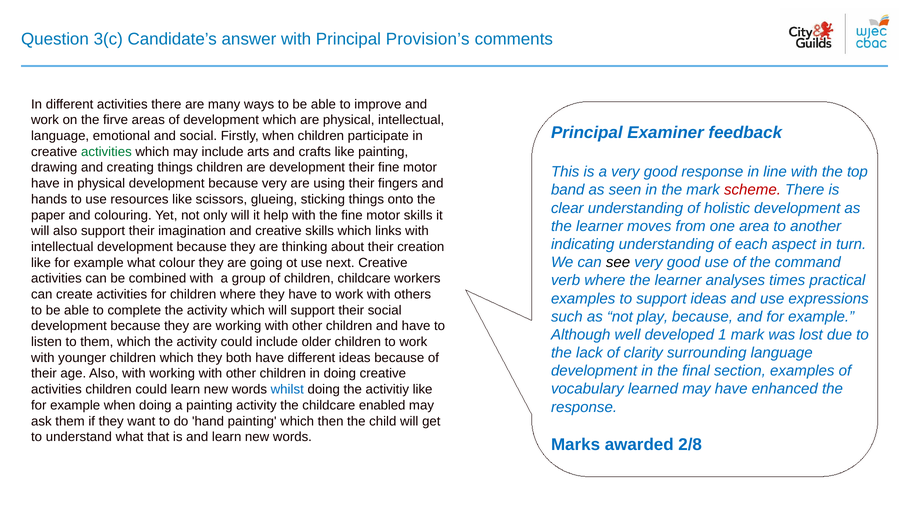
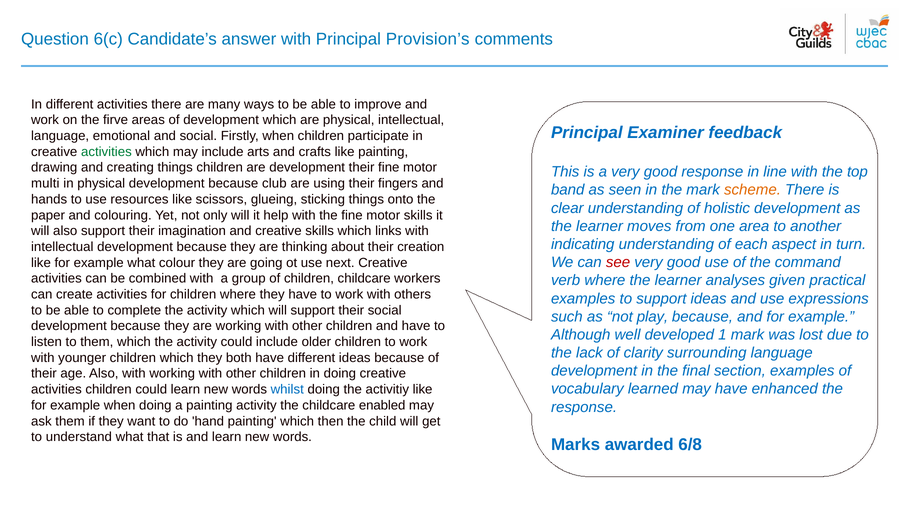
3(c: 3(c -> 6(c (108, 39)
have: have -> multi (45, 184)
because very: very -> club (274, 184)
scheme colour: red -> orange (752, 190)
see colour: black -> red (618, 263)
times: times -> given (787, 281)
2/8: 2/8 -> 6/8 (690, 445)
